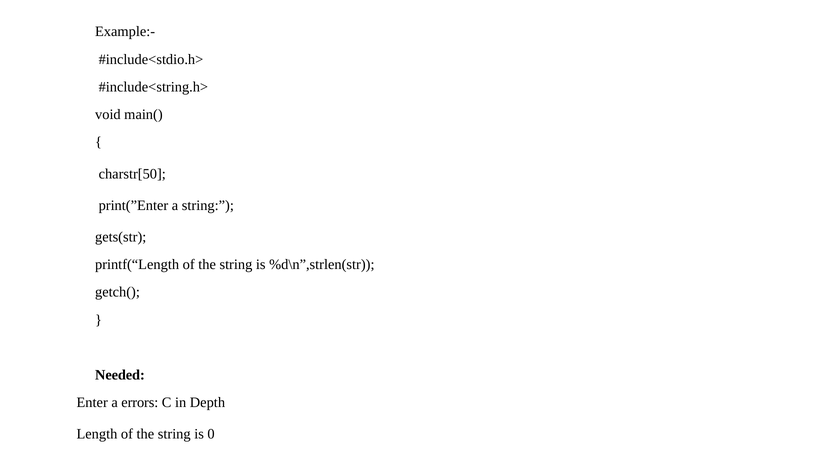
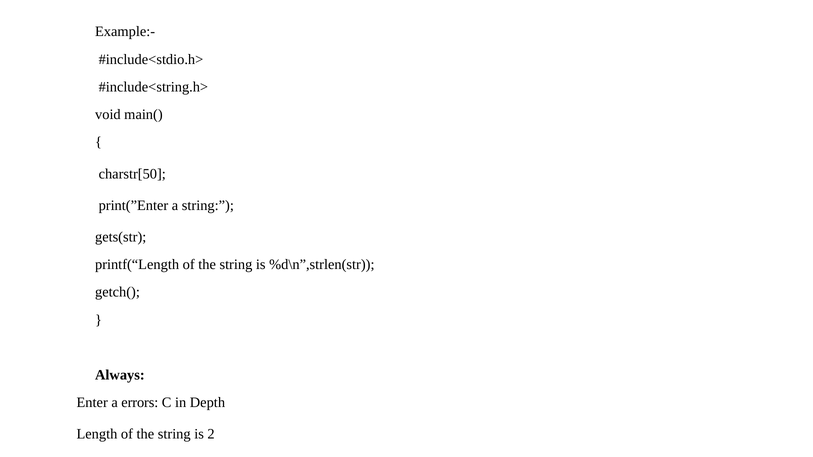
Needed: Needed -> Always (120, 375)
0: 0 -> 2 (211, 434)
